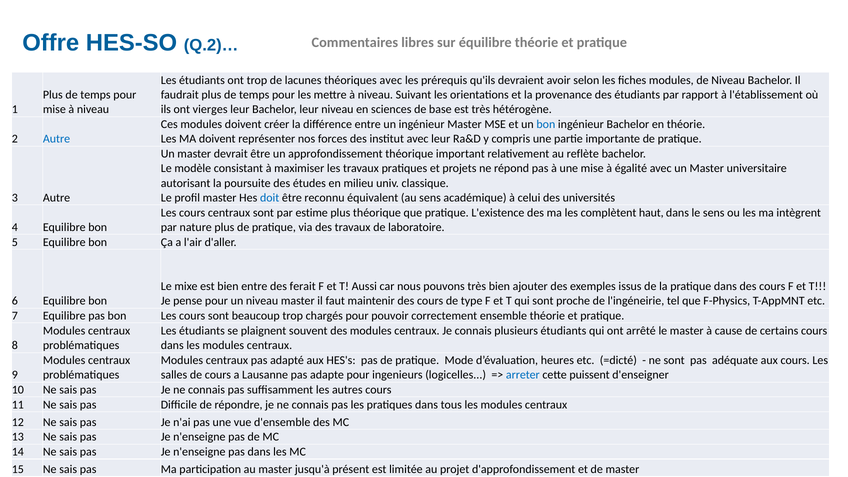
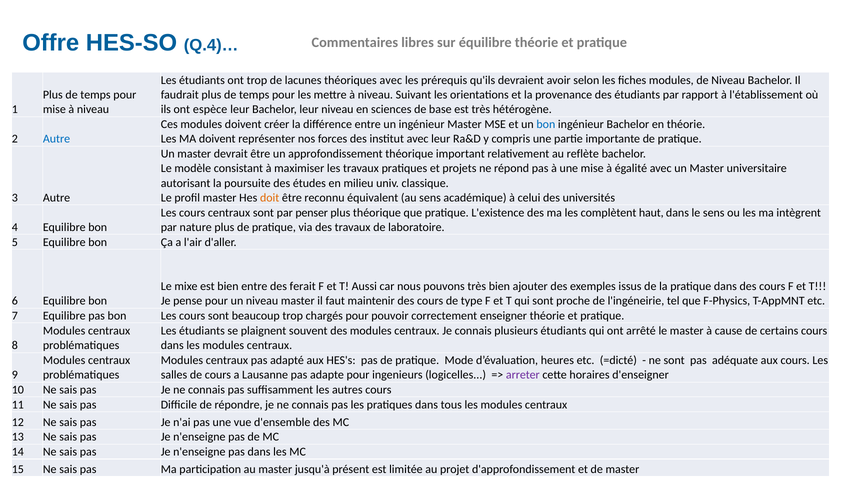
Q.2)…: Q.2)… -> Q.4)… (211, 45)
vierges: vierges -> espèce (210, 109)
doit colour: blue -> orange (270, 198)
estime: estime -> penser (312, 213)
ensemble: ensemble -> enseigner (503, 316)
arreter colour: blue -> purple (523, 375)
puissent: puissent -> horaires (590, 375)
